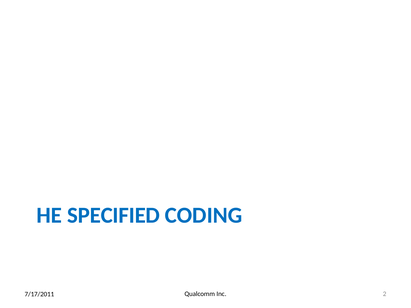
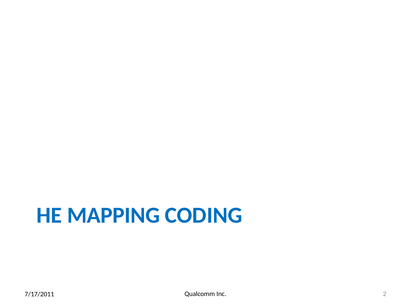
SPECIFIED: SPECIFIED -> MAPPING (114, 215)
